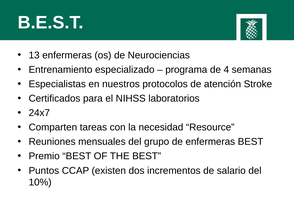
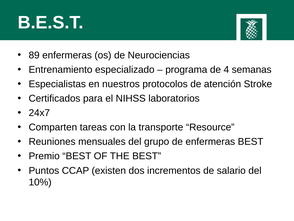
13: 13 -> 89 (34, 55)
necesidad: necesidad -> transporte (161, 127)
